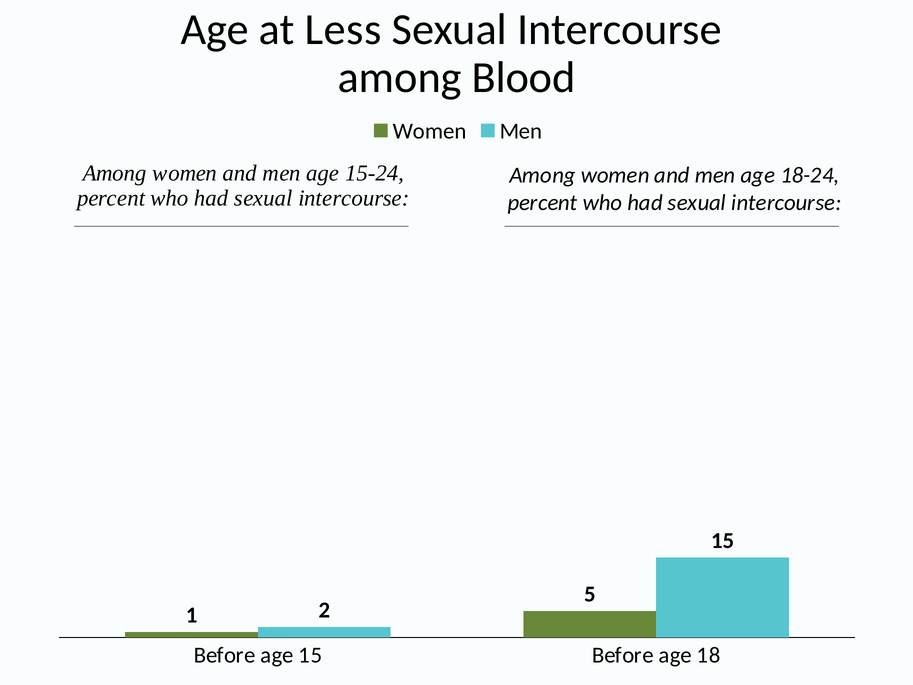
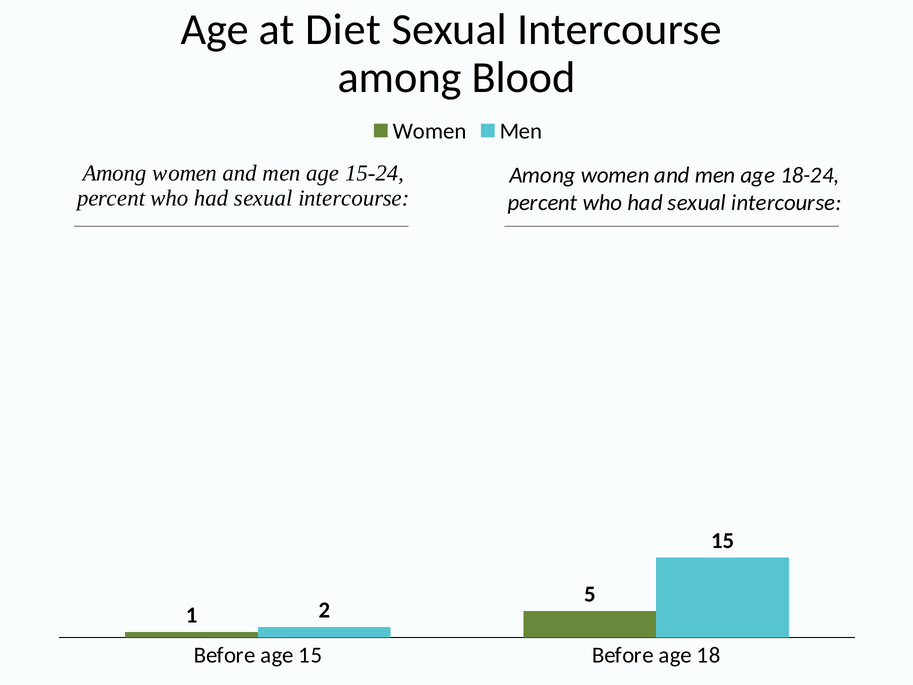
Less: Less -> Diet (343, 29)
